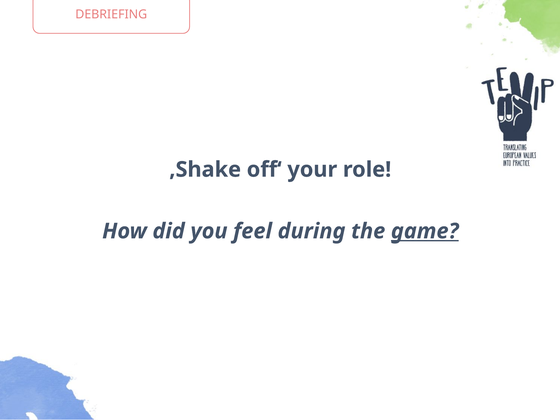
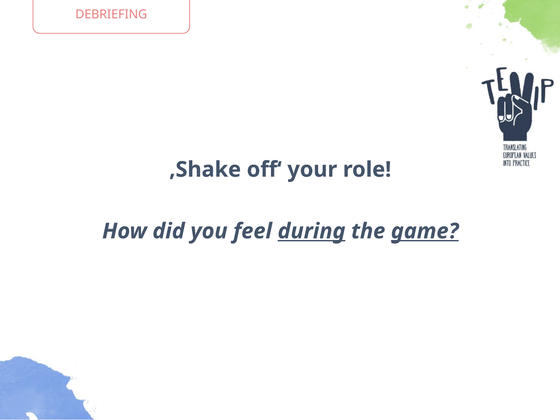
during underline: none -> present (312, 231)
